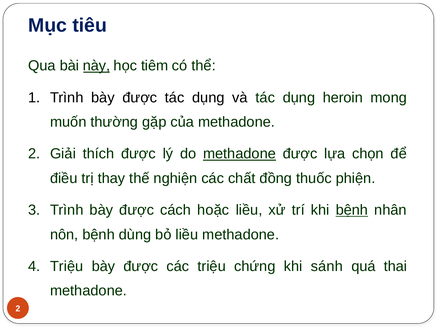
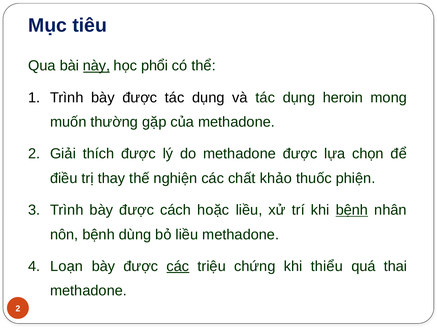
tiêm: tiêm -> phổi (155, 66)
methadone underline: present -> none (239, 154)
đồng: đồng -> khảo (276, 178)
Triệu: Triệu -> Loạn (67, 266)
các underline: none -> present (178, 266)
sánh: sánh -> thiểu (327, 266)
